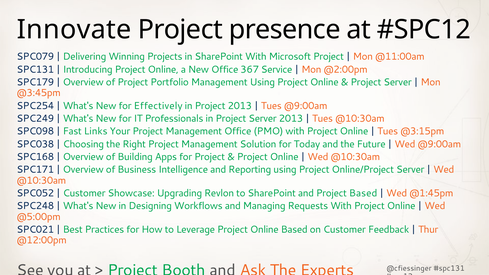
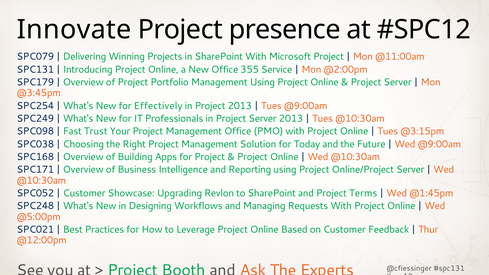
367: 367 -> 355 (250, 69)
Links: Links -> Trust (96, 131)
Project Based: Based -> Terms (363, 193)
